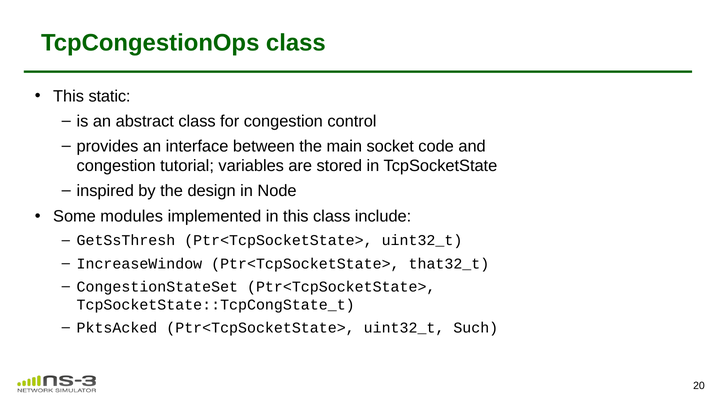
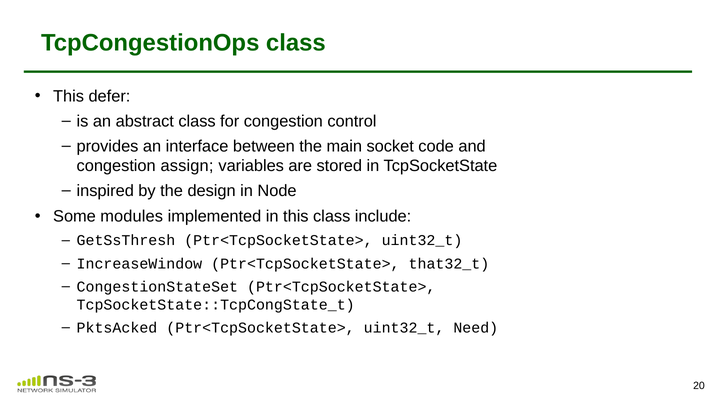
static: static -> defer (109, 96)
tutorial: tutorial -> assign (187, 166)
Such: Such -> Need (476, 328)
